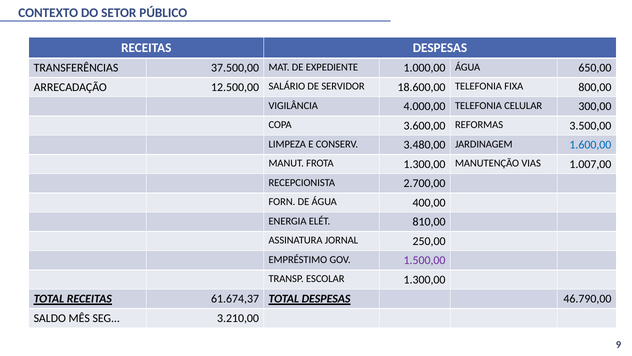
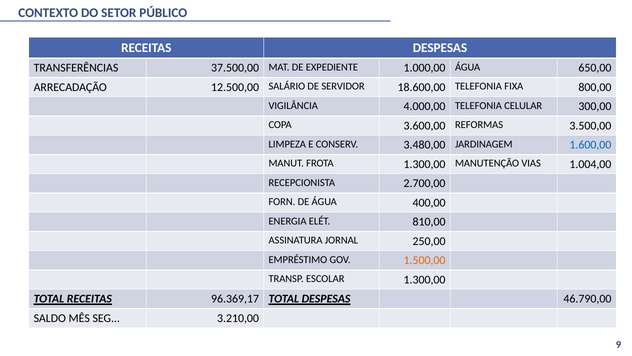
1.007,00: 1.007,00 -> 1.004,00 (590, 164)
1.500,00 colour: purple -> orange (425, 260)
61.674,37: 61.674,37 -> 96.369,17 (235, 299)
